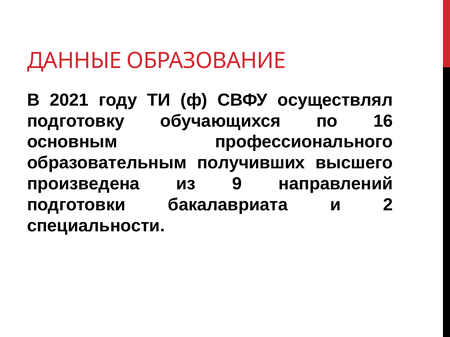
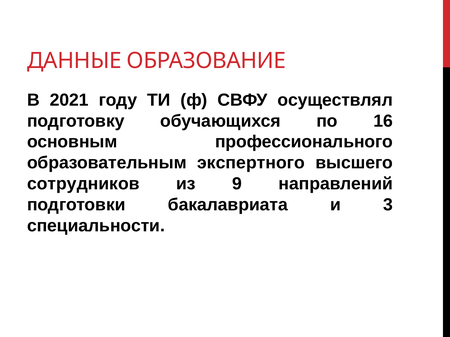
получивших: получивших -> экспертного (251, 163)
произведена: произведена -> сотрудников (83, 184)
2: 2 -> 3 (388, 205)
